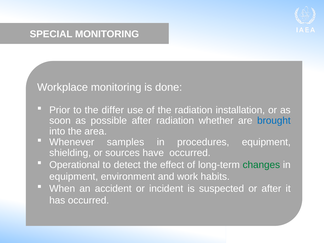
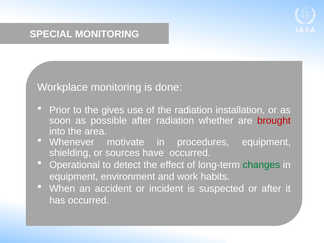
differ: differ -> gives (113, 110)
brought colour: blue -> red (274, 121)
samples: samples -> motivate (126, 142)
